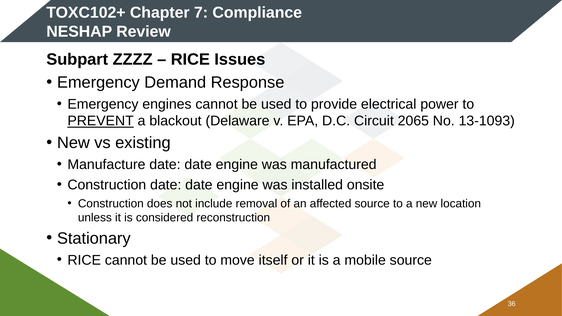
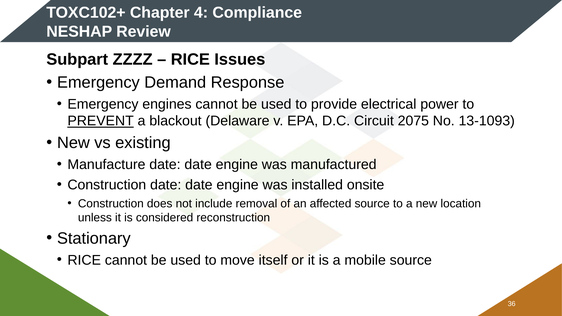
7: 7 -> 4 (201, 13)
2065: 2065 -> 2075 (413, 121)
